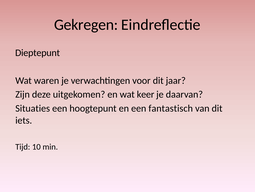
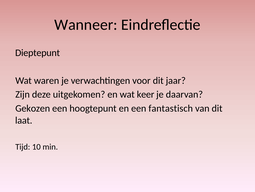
Gekregen: Gekregen -> Wanneer (86, 25)
Situaties: Situaties -> Gekozen (33, 108)
iets: iets -> laat (24, 120)
